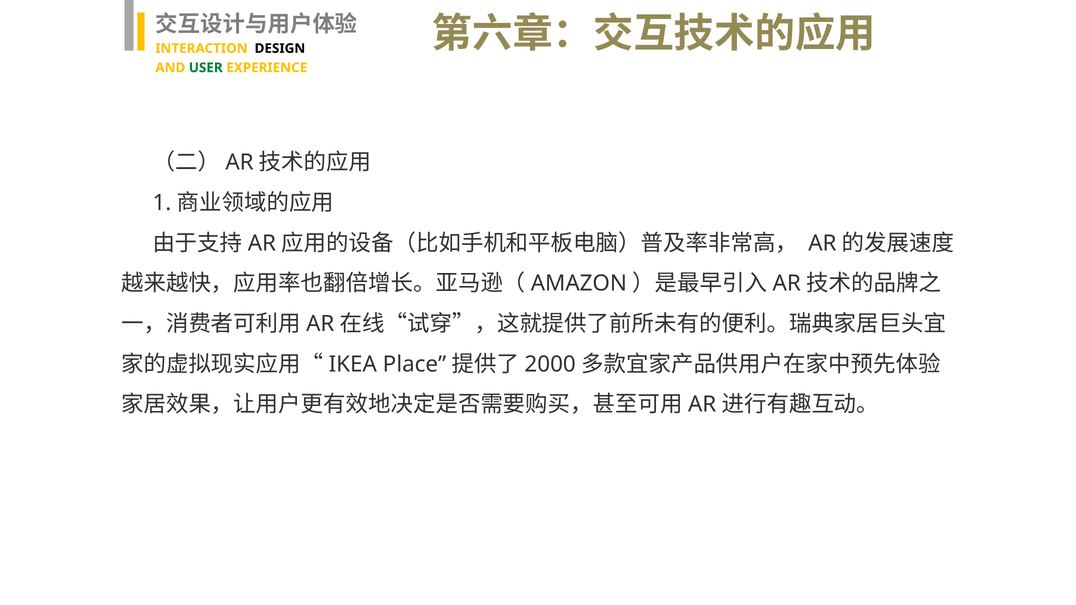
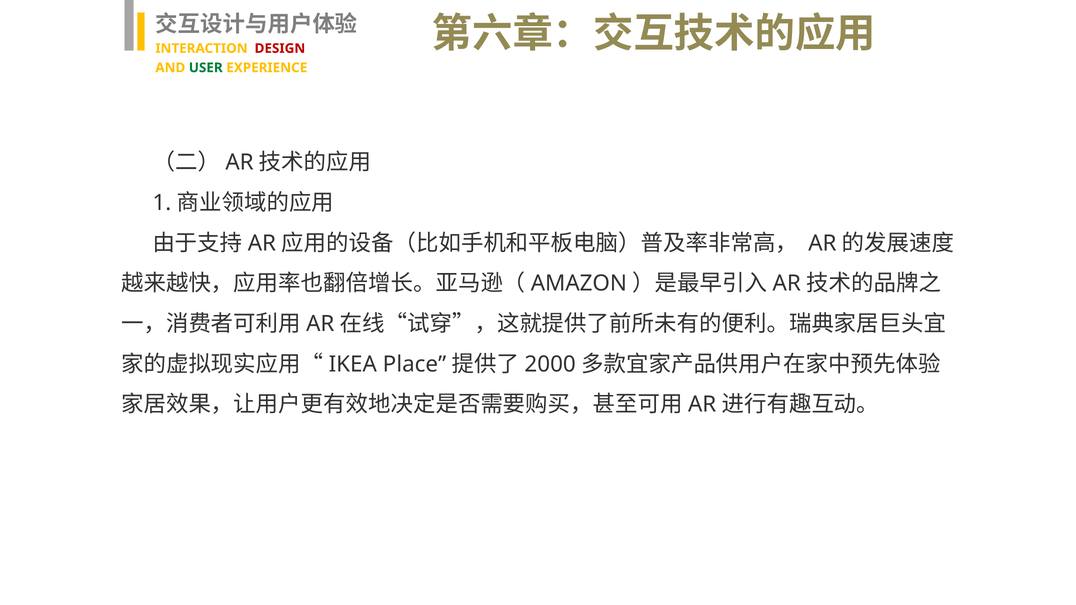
DESIGN colour: black -> red (280, 48)
